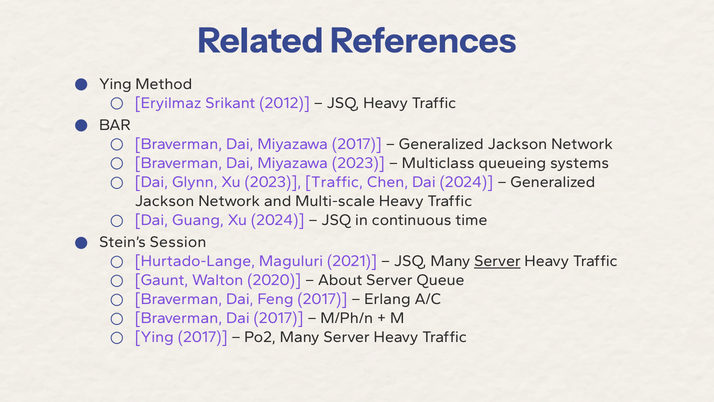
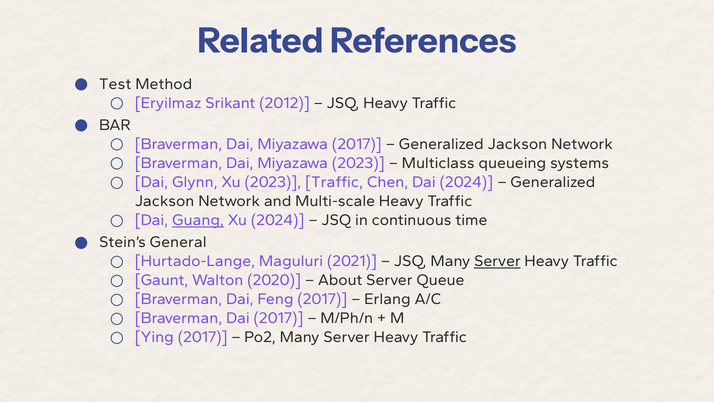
Ying: Ying -> Test (115, 84)
Guang underline: none -> present (198, 220)
Session: Session -> General (178, 242)
